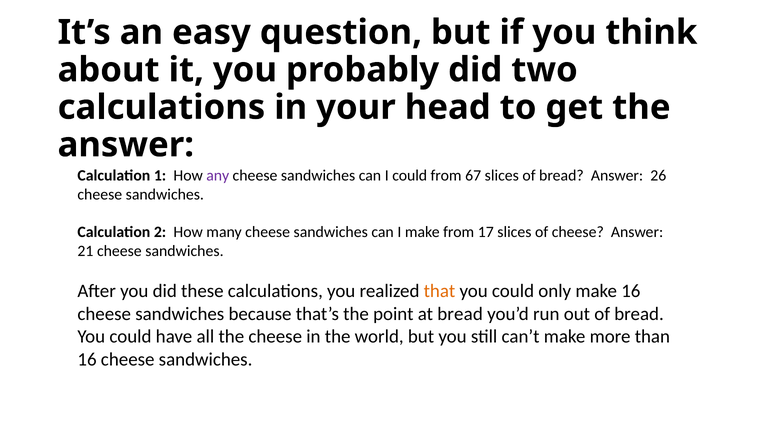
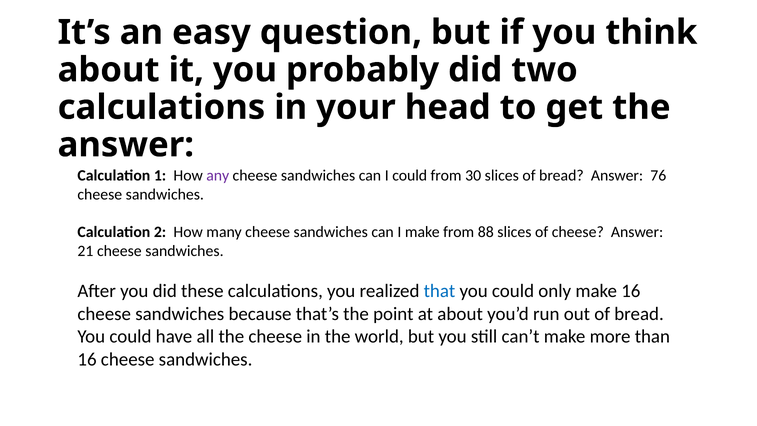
67: 67 -> 30 (473, 175)
26: 26 -> 76 (658, 175)
17: 17 -> 88 (486, 232)
that colour: orange -> blue (439, 291)
at bread: bread -> about (460, 314)
